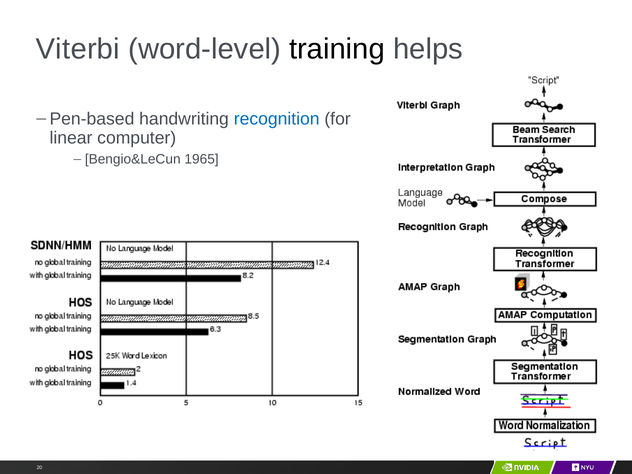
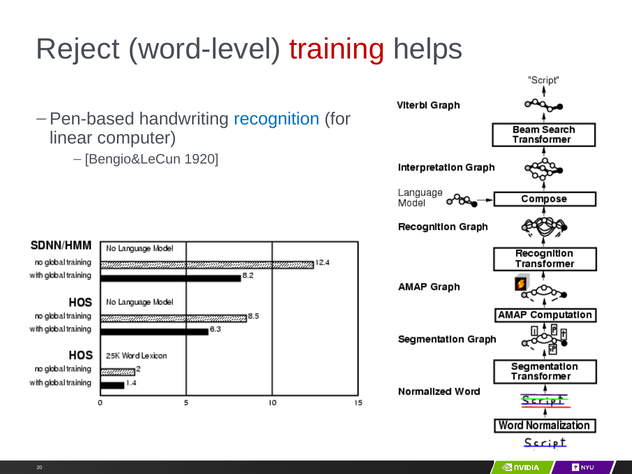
Viterbi: Viterbi -> Reject (78, 49)
training colour: black -> red (337, 49)
1965: 1965 -> 1920 (202, 159)
